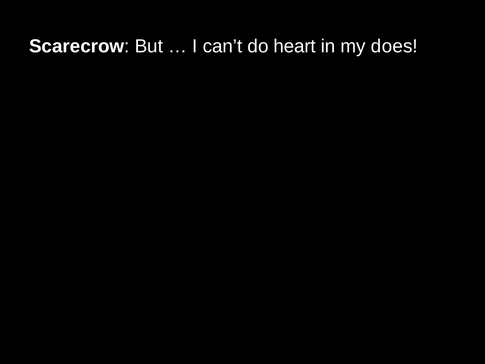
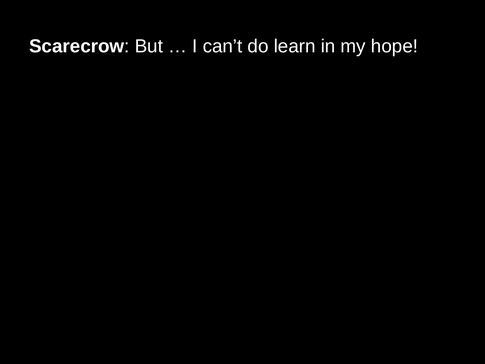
heart: heart -> learn (295, 46)
does: does -> hope (395, 46)
